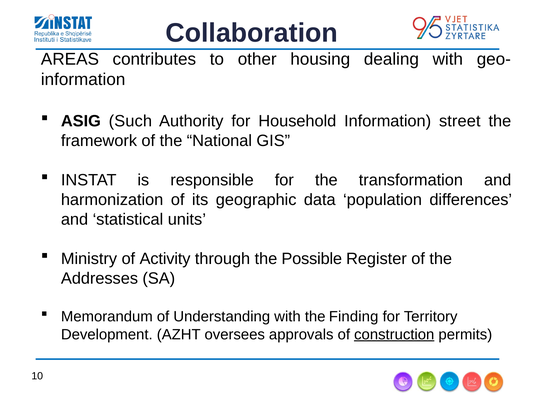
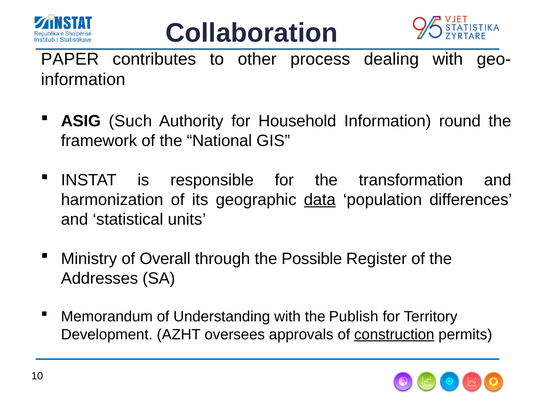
AREAS: AREAS -> PAPER (70, 59)
housing: housing -> process (320, 59)
street: street -> round (460, 121)
data underline: none -> present (320, 199)
Activity: Activity -> Overall (165, 258)
Finding: Finding -> Publish (354, 316)
